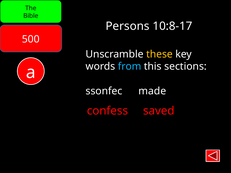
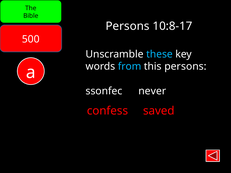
these colour: yellow -> light blue (159, 54)
this sections: sections -> persons (185, 67)
made: made -> never (152, 91)
